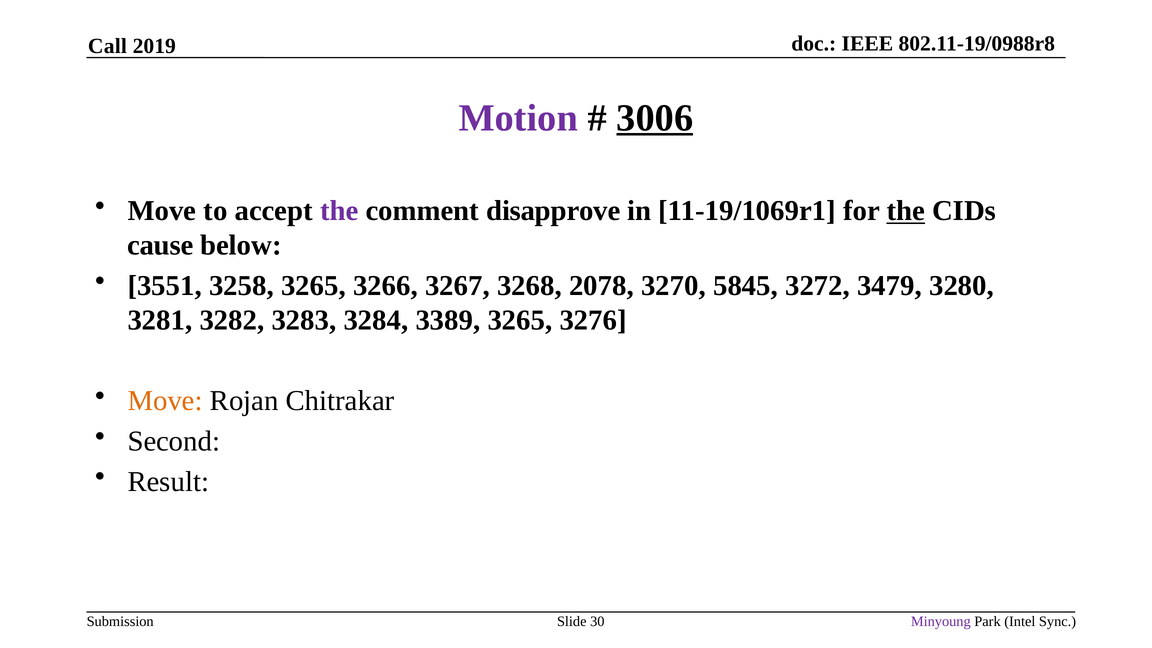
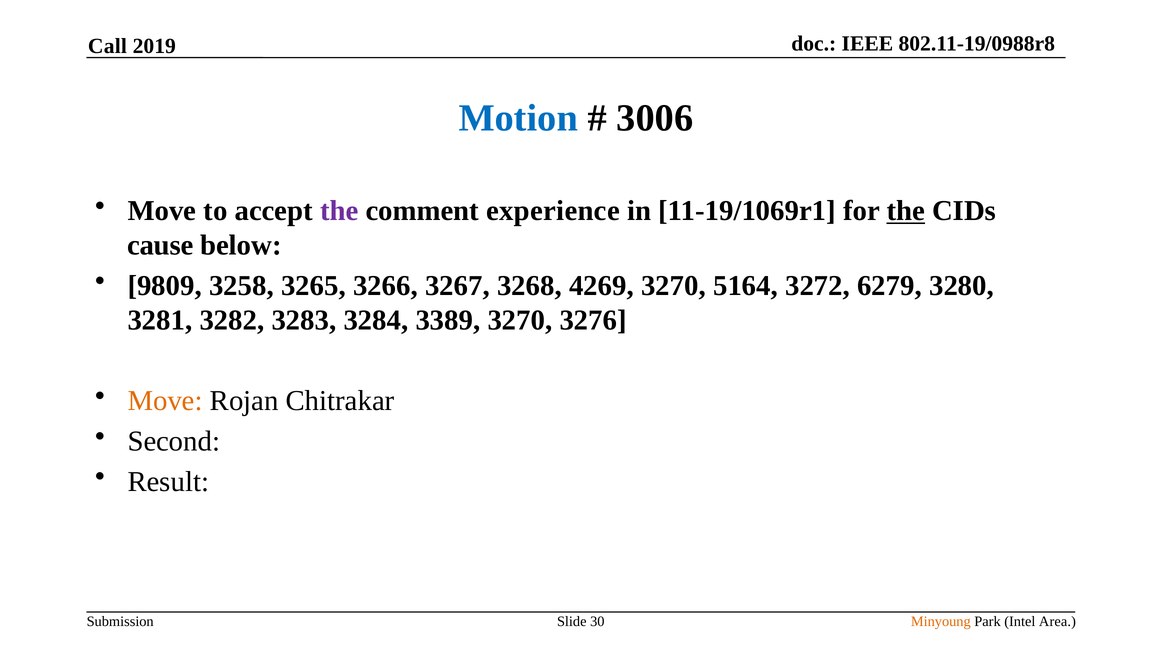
Motion colour: purple -> blue (518, 118)
3006 underline: present -> none (655, 118)
disapprove: disapprove -> experience (553, 211)
3551: 3551 -> 9809 (165, 286)
2078: 2078 -> 4269 (601, 286)
5845: 5845 -> 5164 (746, 286)
3479: 3479 -> 6279 (890, 286)
3389 3265: 3265 -> 3270 (520, 320)
Minyoung colour: purple -> orange (941, 621)
Sync: Sync -> Area (1057, 621)
